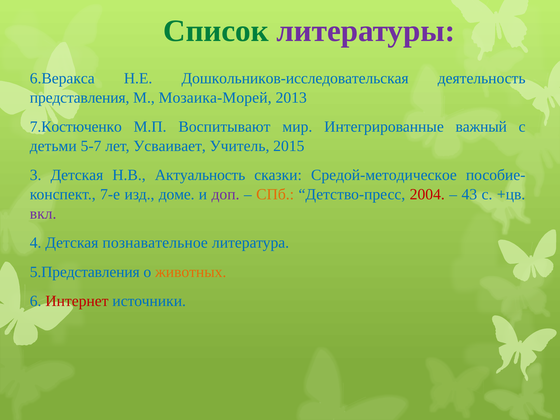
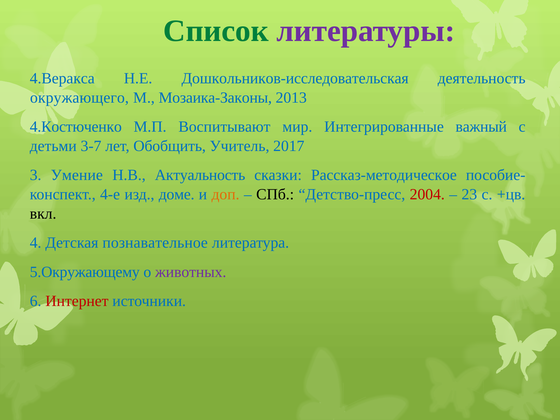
6.Веракса: 6.Веракса -> 4.Веракса (62, 78)
представления: представления -> окружающего (79, 98)
Мозаика-Морей: Мозаика-Морей -> Мозаика-Законы (215, 98)
7.Костюченко: 7.Костюченко -> 4.Костюченко (76, 127)
5-7: 5-7 -> 3-7 (91, 146)
Усваивает: Усваивает -> Обобщить (170, 146)
2015: 2015 -> 2017 (289, 146)
3 Детская: Детская -> Умение (77, 175)
Средой-методическое: Средой-методическое -> Рассказ-методическое (384, 175)
7-е: 7-е -> 4-е (110, 194)
доп colour: purple -> orange (226, 194)
СПб colour: orange -> black (275, 194)
43: 43 -> 23 (469, 194)
вкл colour: purple -> black (43, 214)
5.Представления: 5.Представления -> 5.Окружающему (85, 272)
животных colour: orange -> purple (191, 272)
